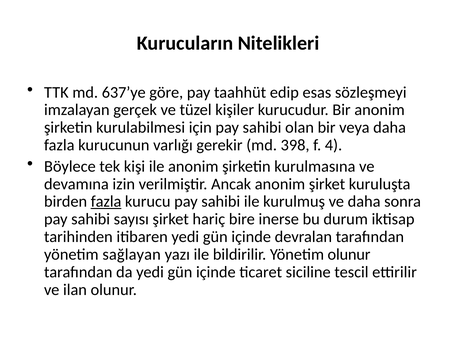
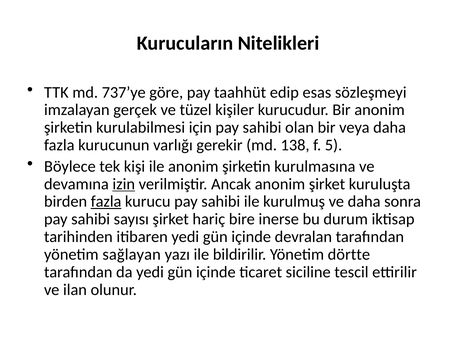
637’ye: 637’ye -> 737’ye (124, 92)
398: 398 -> 138 (295, 145)
4: 4 -> 5 (334, 145)
izin underline: none -> present (124, 184)
Yönetim olunur: olunur -> dörtte (349, 254)
